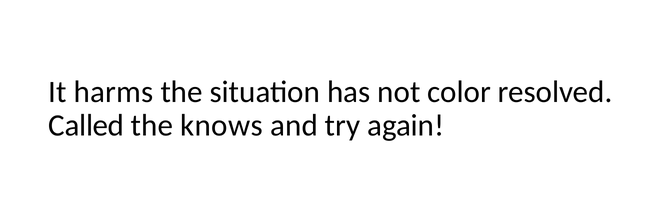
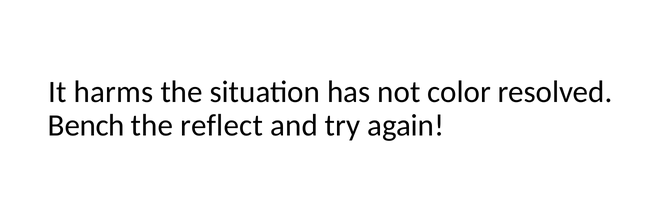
Called: Called -> Bench (86, 125)
knows: knows -> reflect (222, 125)
